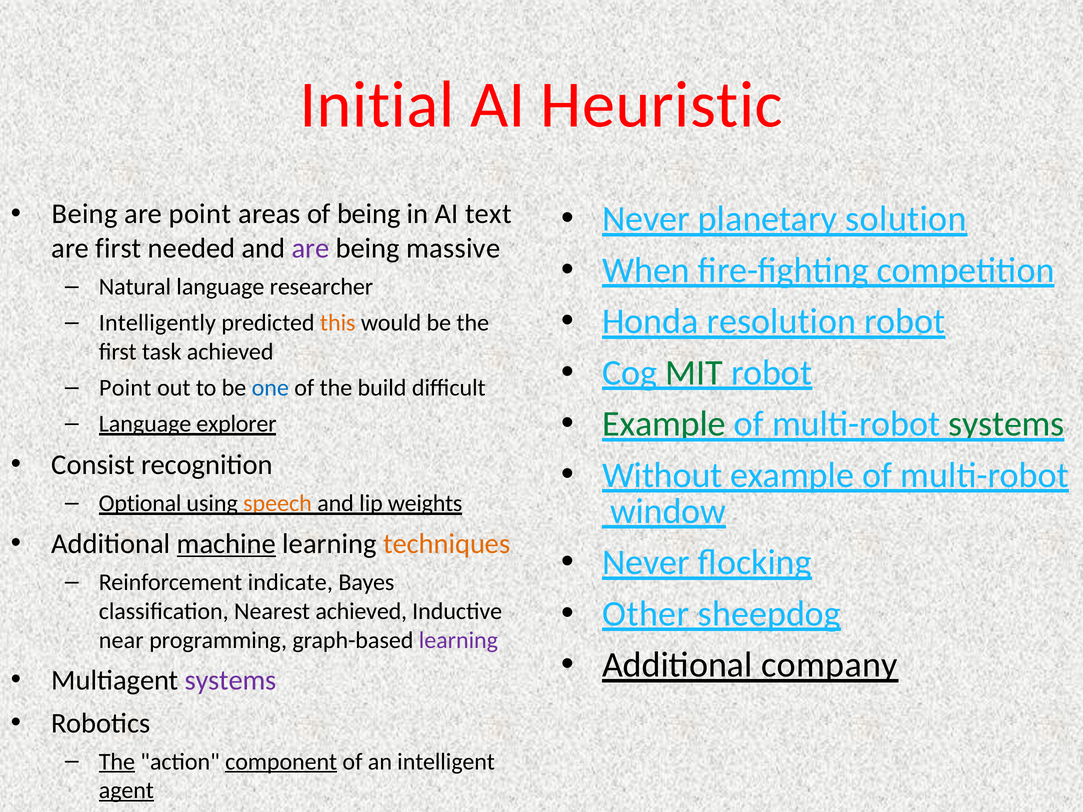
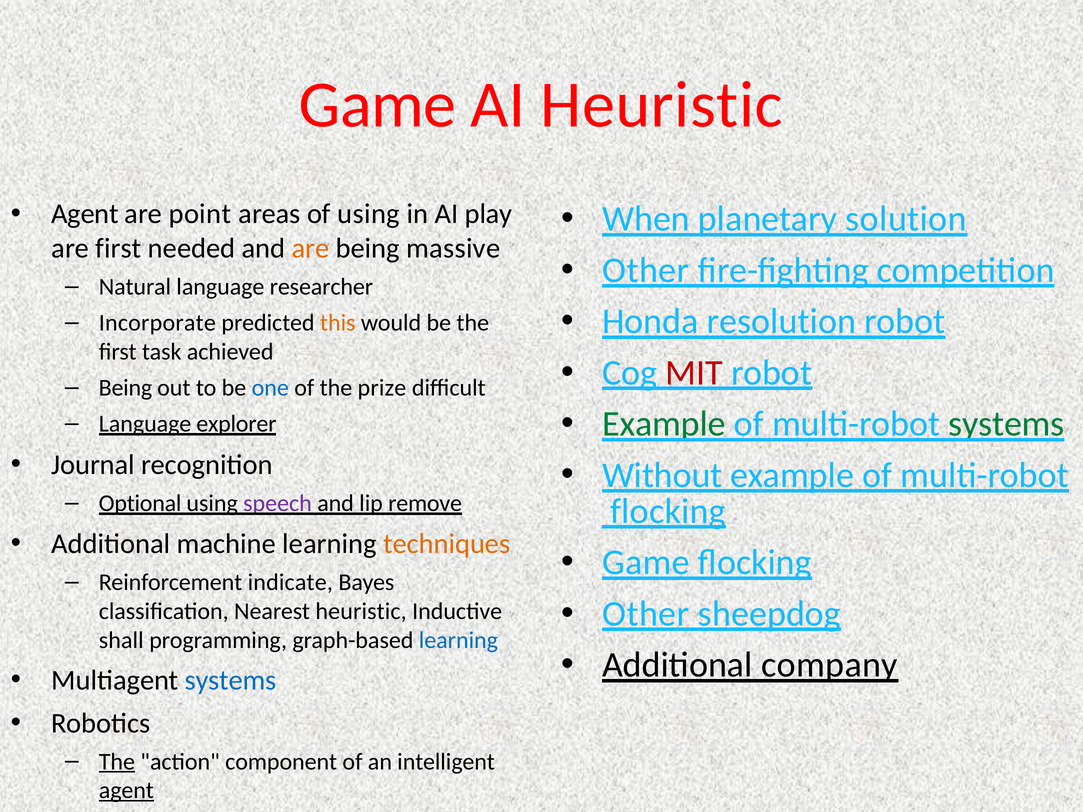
Initial: Initial -> Game (378, 105)
Being: Being -> Agent (85, 214)
of being: being -> using (369, 214)
text: text -> play (489, 214)
Never: Never -> When (646, 219)
are colour: purple -> orange (311, 248)
When: When -> Other (646, 270)
Intelligently: Intelligently -> Incorporate (157, 323)
MIT colour: green -> red (694, 373)
Point: Point -> Being (125, 388)
build: build -> prize (382, 388)
Consist: Consist -> Journal (93, 465)
speech colour: orange -> purple (278, 503)
weights: weights -> remove (425, 503)
window: window -> flocking (668, 512)
machine underline: present -> none (226, 544)
Never: Never -> Game (646, 563)
Nearest achieved: achieved -> heuristic (361, 611)
near: near -> shall (121, 640)
learning colour: purple -> blue (458, 640)
systems colour: purple -> blue (231, 681)
component underline: present -> none (281, 762)
